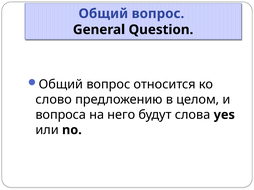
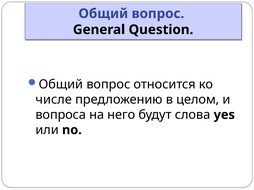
слово: слово -> числе (54, 100)
